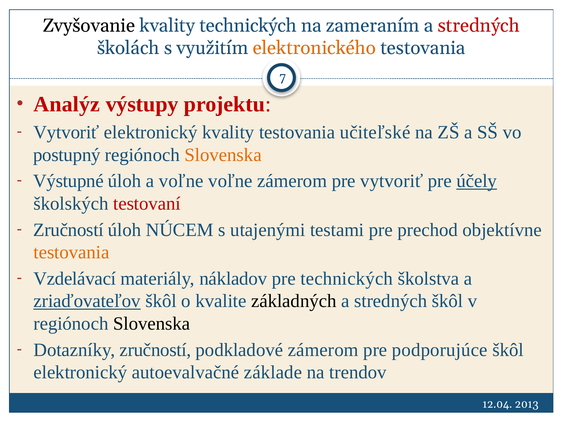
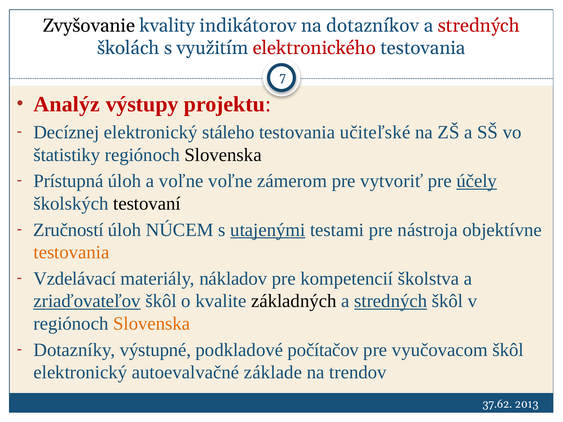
kvality technických: technických -> indikátorov (248, 26)
zameraním: zameraním -> dotazníkov (373, 26)
elektronického colour: orange -> red (314, 48)
Vytvoriť: Vytvoriť -> Decíznej (66, 132)
elektronický kvality: kvality -> stáleho (228, 132)
postupný: postupný -> štatistiky (67, 155)
Slovenska colour: orange -> black (223, 155)
Výstupné: Výstupné -> Prístupná (68, 181)
testovaní colour: red -> black (147, 204)
utajenými underline: none -> present (268, 230)
prechod: prechod -> nástroja (428, 230)
pre technických: technických -> kompetencií (347, 279)
stredných underline: none -> present (391, 301)
Slovenska colour: black -> orange (152, 324)
Dotazníky zručností: zručností -> výstupné (155, 350)
podkladové zámerom: zámerom -> počítačov (323, 350)
podporujúce: podporujúce -> vyučovacom (440, 350)
12.04: 12.04 -> 37.62 (497, 404)
